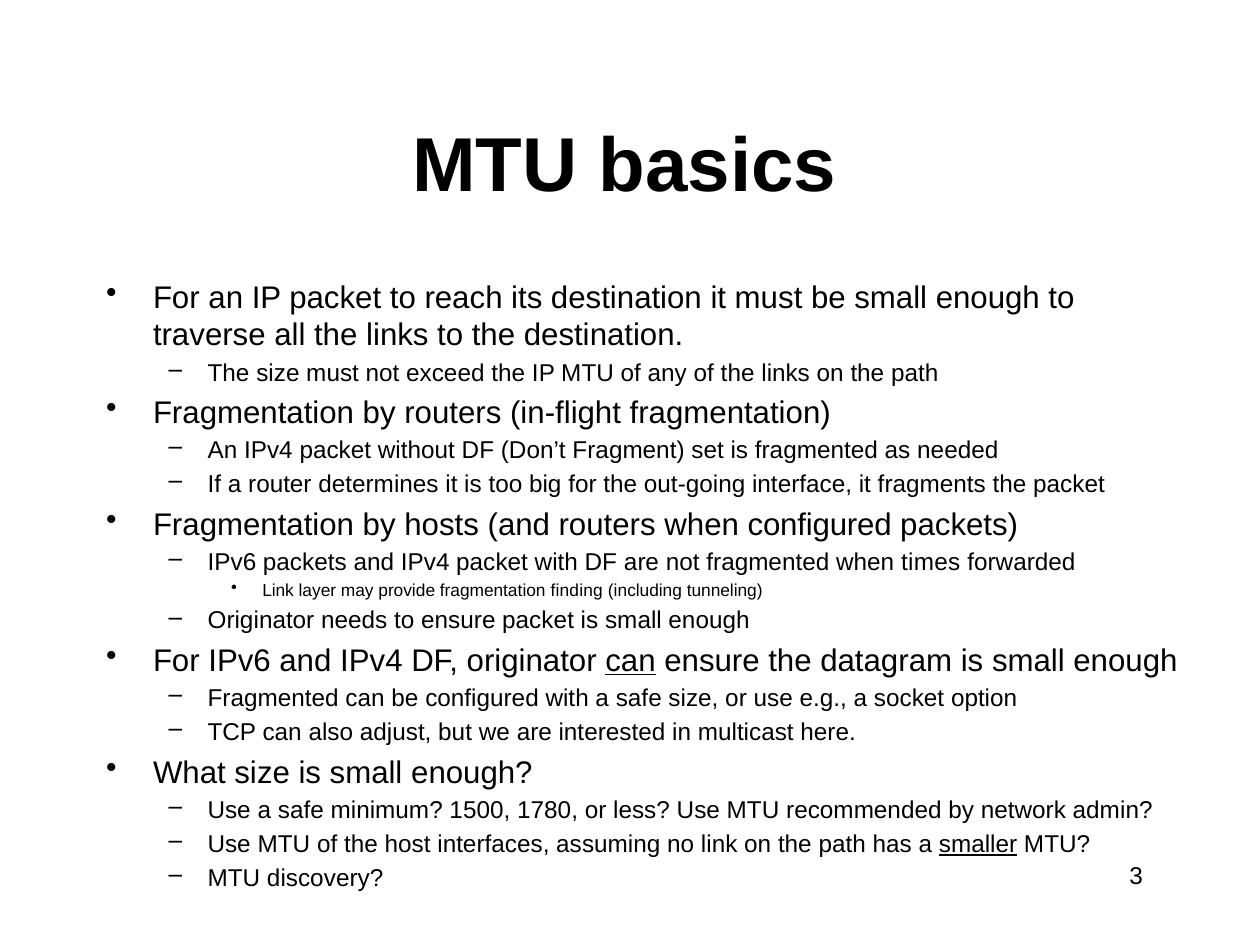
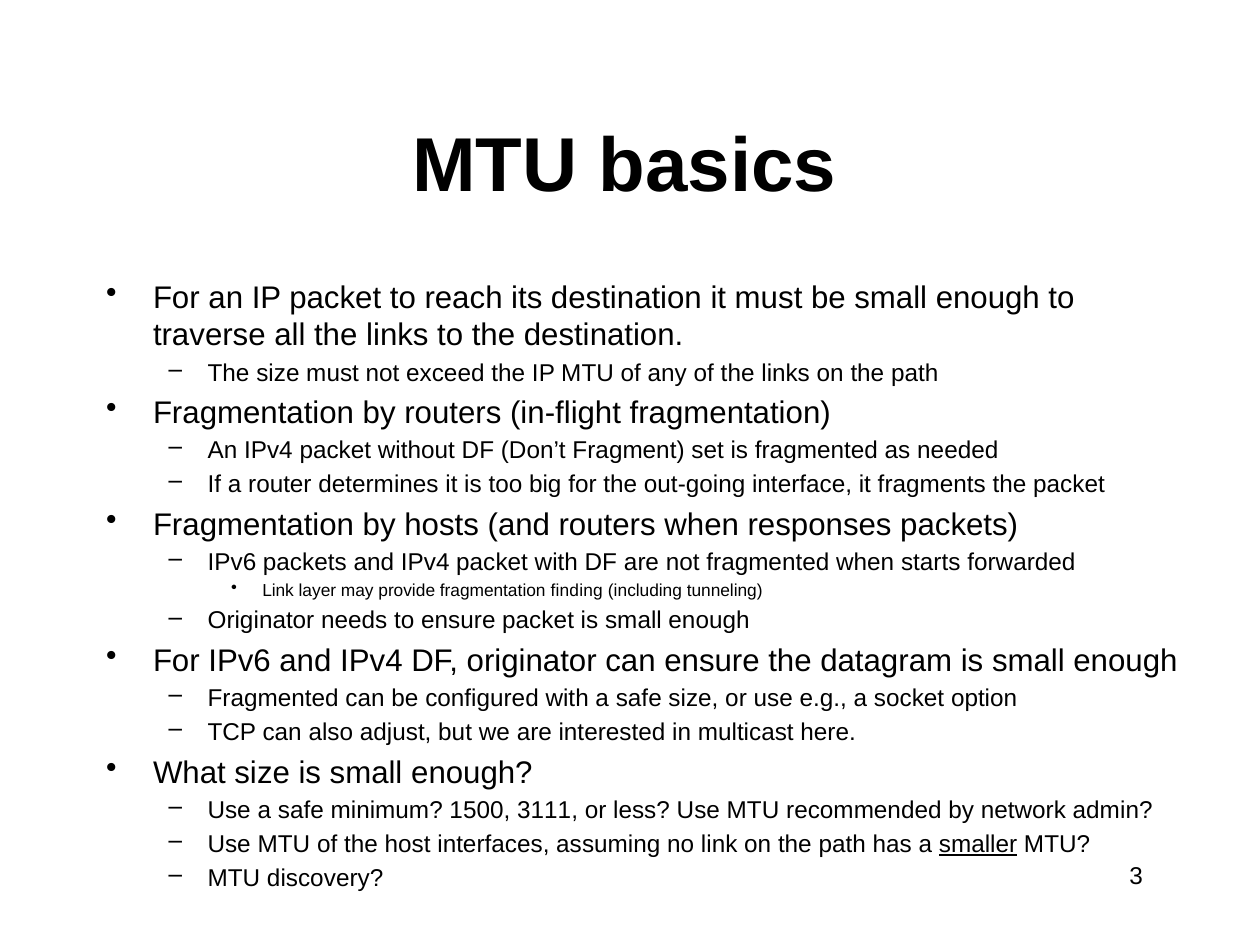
when configured: configured -> responses (820, 525)
times: times -> starts (931, 562)
can underline: present -> none (630, 661)
1780: 1780 -> 3111 (548, 810)
